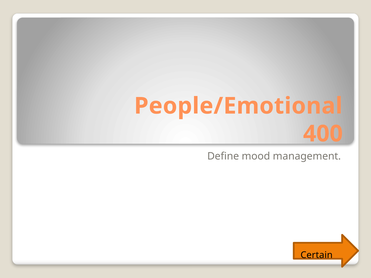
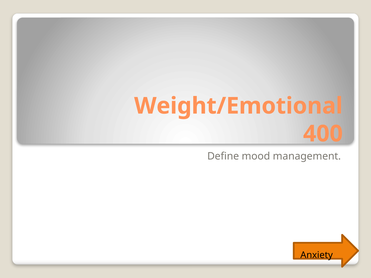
People/Emotional: People/Emotional -> Weight/Emotional (238, 106)
Certain: Certain -> Anxiety (317, 255)
